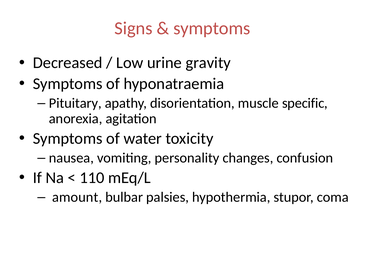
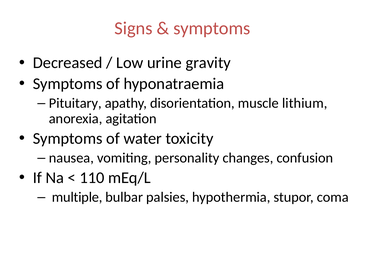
specific: specific -> lithium (305, 103)
amount: amount -> multiple (77, 197)
